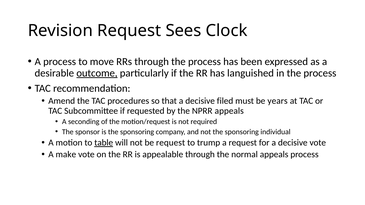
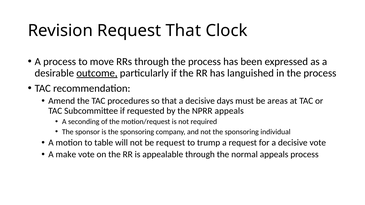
Request Sees: Sees -> That (183, 31)
filed: filed -> days (225, 101)
years: years -> areas (278, 101)
table underline: present -> none (104, 143)
